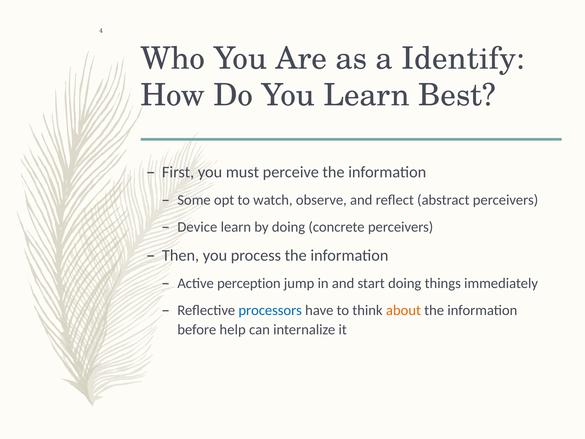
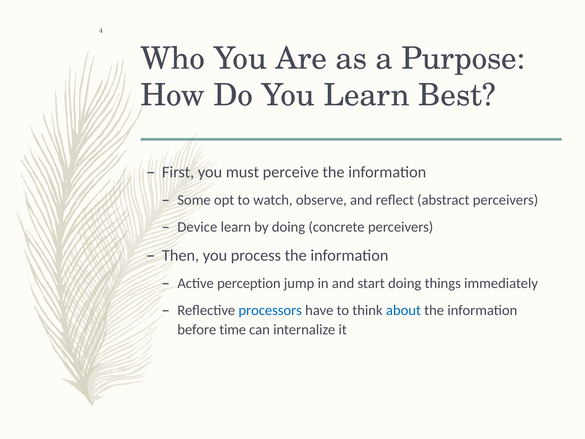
Identify: Identify -> Purpose (463, 58)
about colour: orange -> blue (403, 310)
help: help -> time (233, 330)
